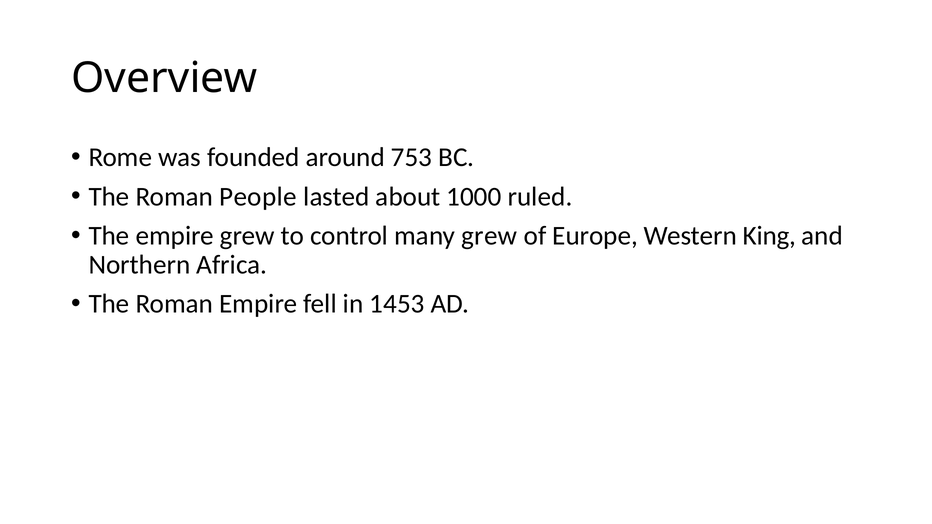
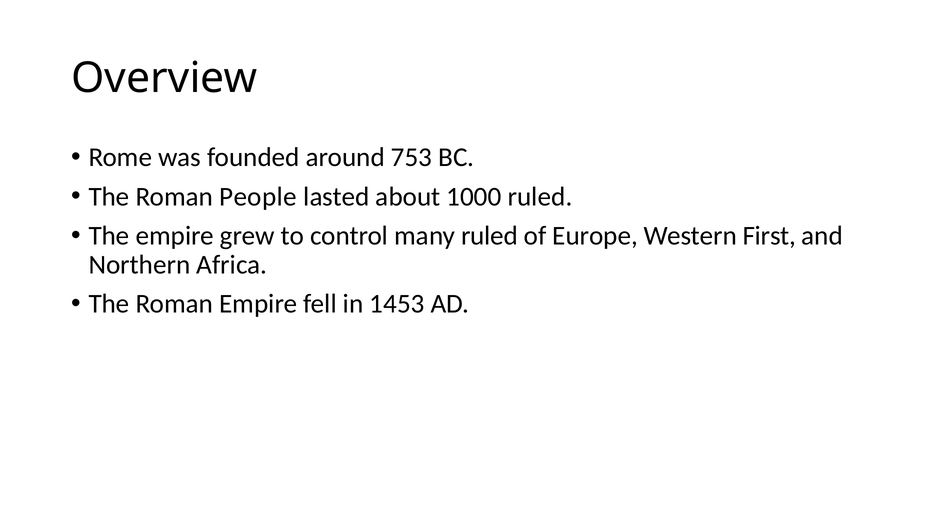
many grew: grew -> ruled (489, 236)
King: King -> First (769, 236)
